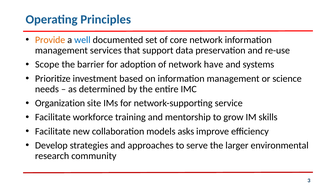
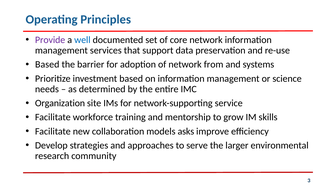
Provide colour: orange -> purple (50, 40)
Scope: Scope -> Based (47, 64)
have: have -> from (214, 64)
